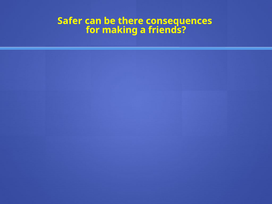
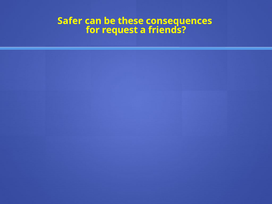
there: there -> these (131, 21)
making: making -> request (120, 30)
